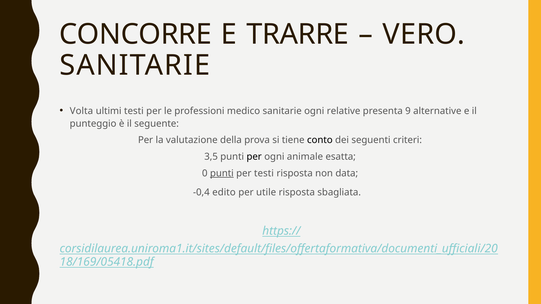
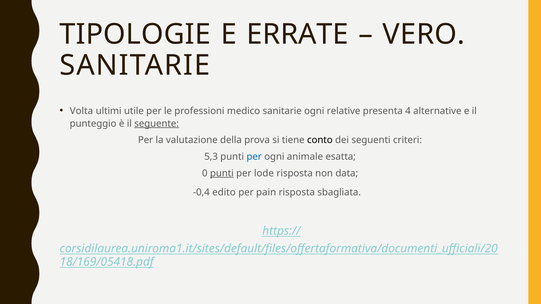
CONCORRE: CONCORRE -> TIPOLOGIE (135, 34)
TRARRE: TRARRE -> ERRATE (298, 34)
ultimi testi: testi -> utile (134, 111)
9: 9 -> 4 (408, 111)
seguente underline: none -> present (157, 124)
3,5: 3,5 -> 5,3 (211, 157)
per colour: black -> blue (254, 157)
per testi: testi -> lode (264, 173)
utile: utile -> pain (266, 193)
